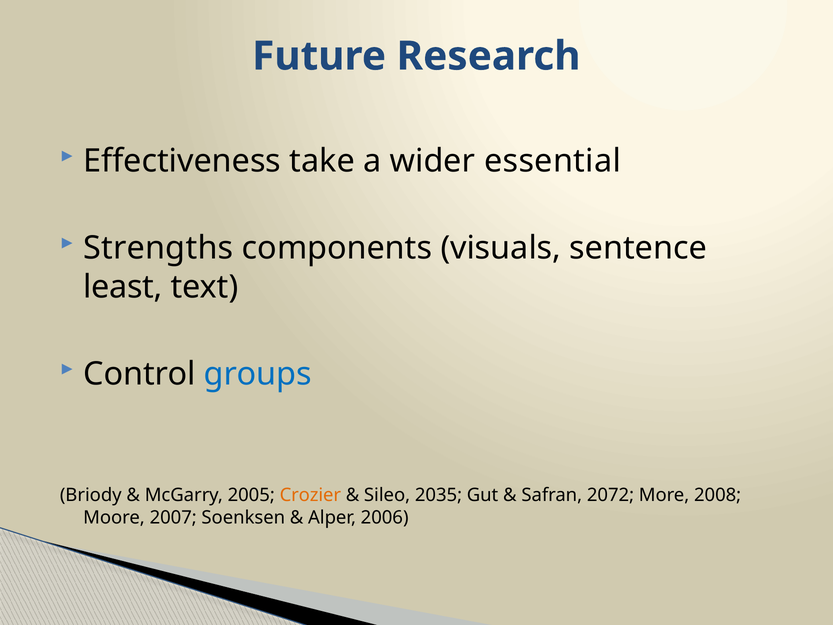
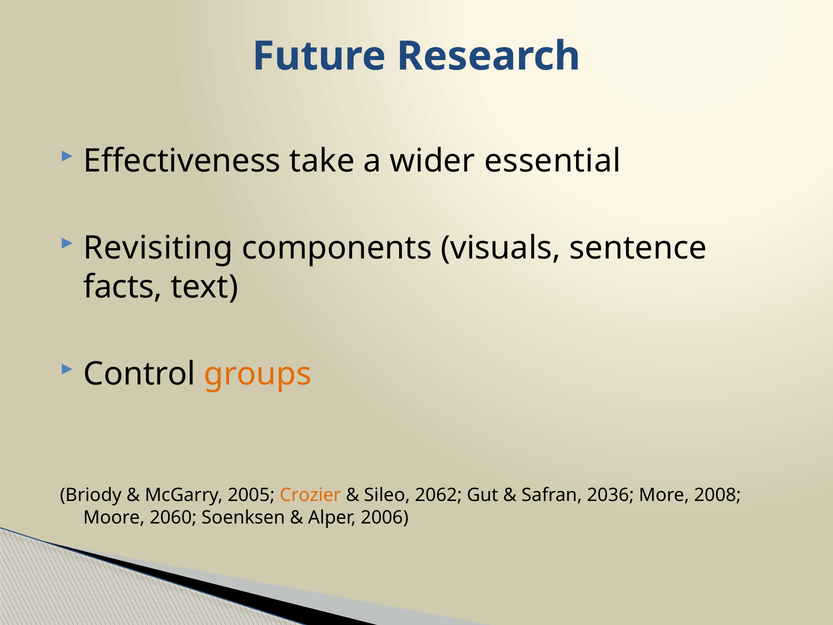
Strengths: Strengths -> Revisiting (158, 248)
least: least -> facts (123, 287)
groups colour: blue -> orange (258, 374)
2035: 2035 -> 2062 (439, 495)
2072: 2072 -> 2036 (611, 495)
2007: 2007 -> 2060 (173, 517)
